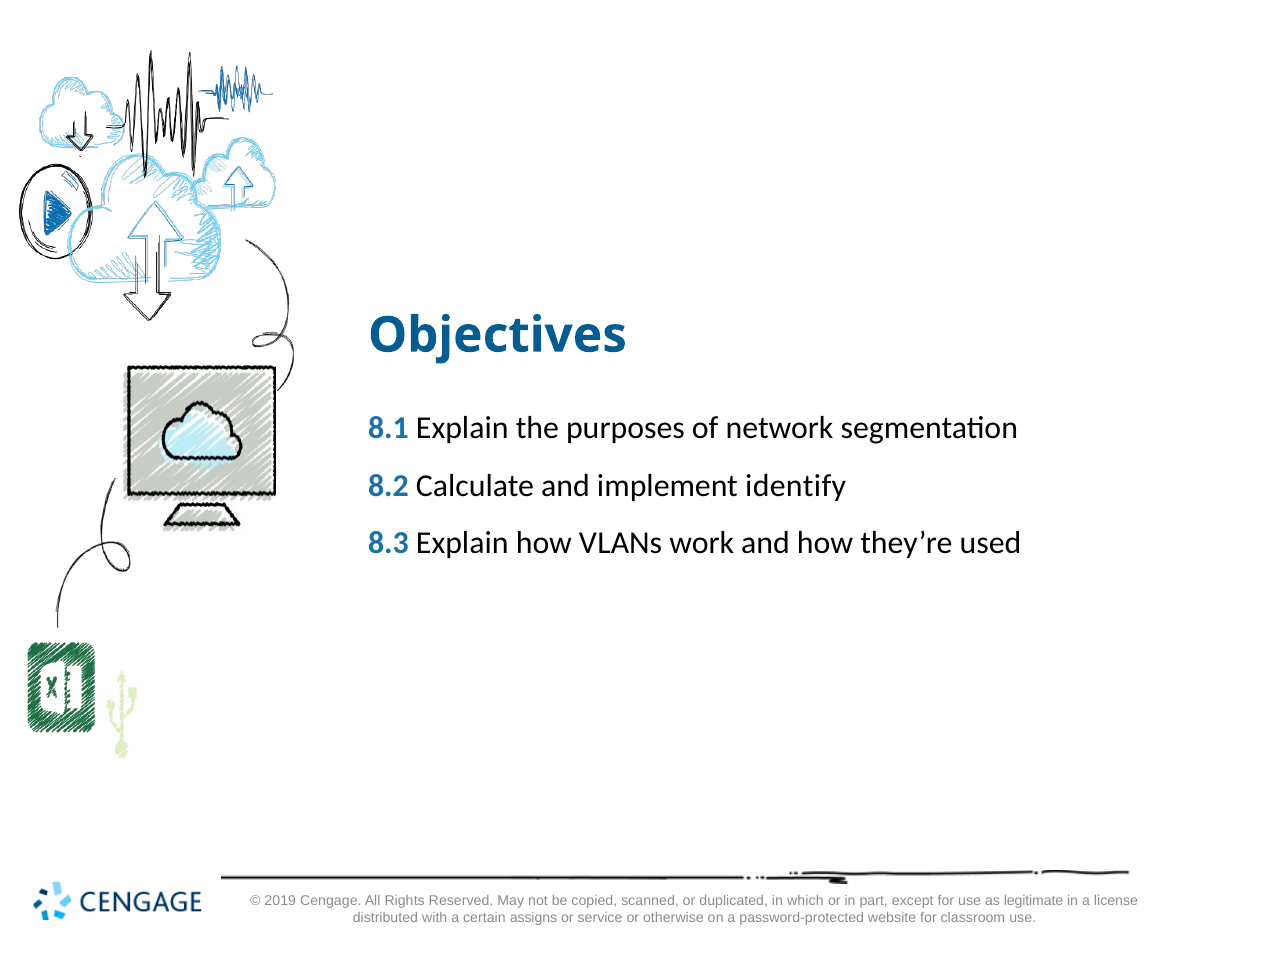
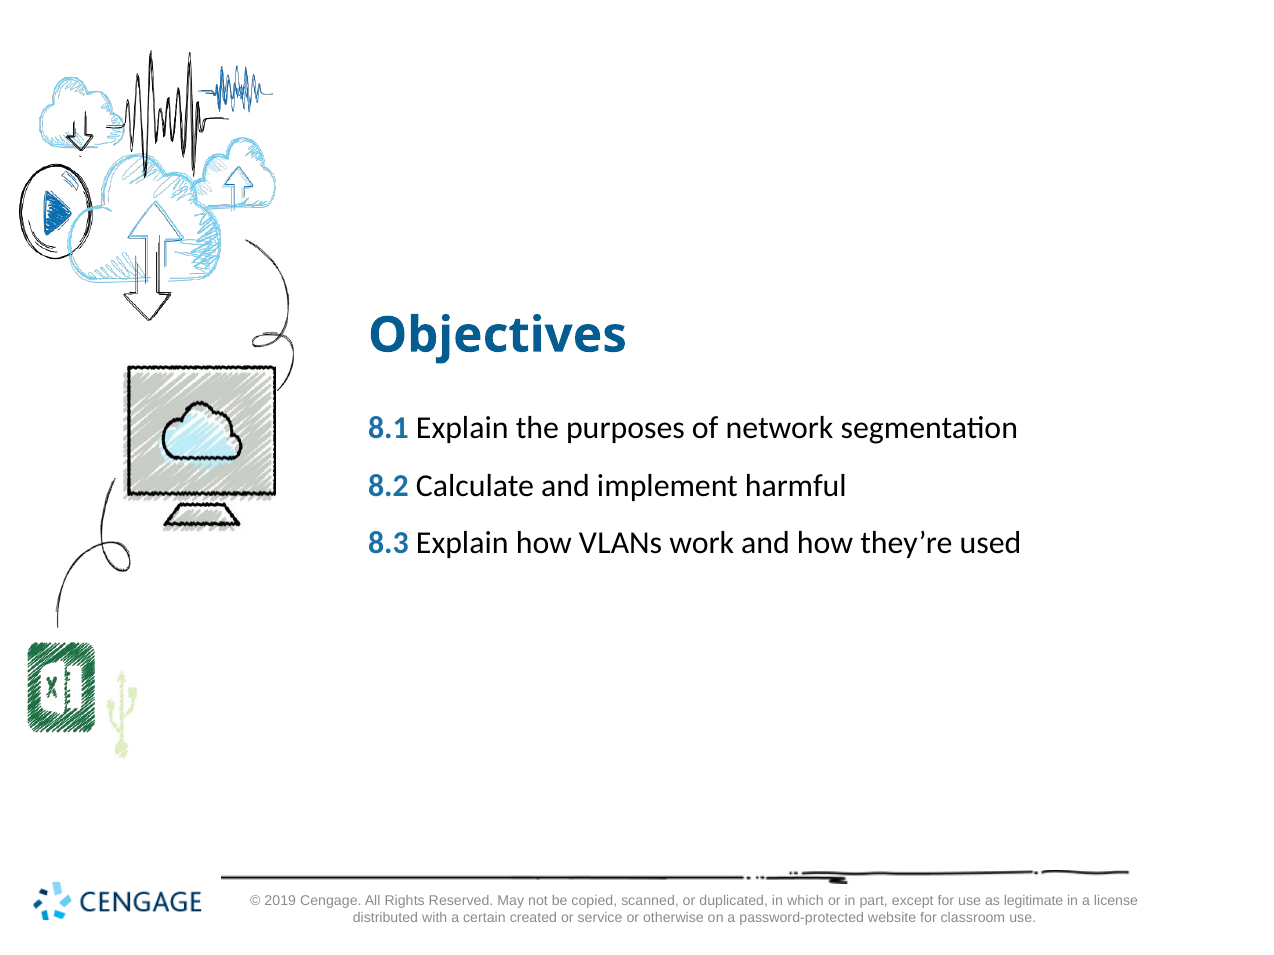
identify: identify -> harmful (796, 486)
assigns: assigns -> created (533, 918)
